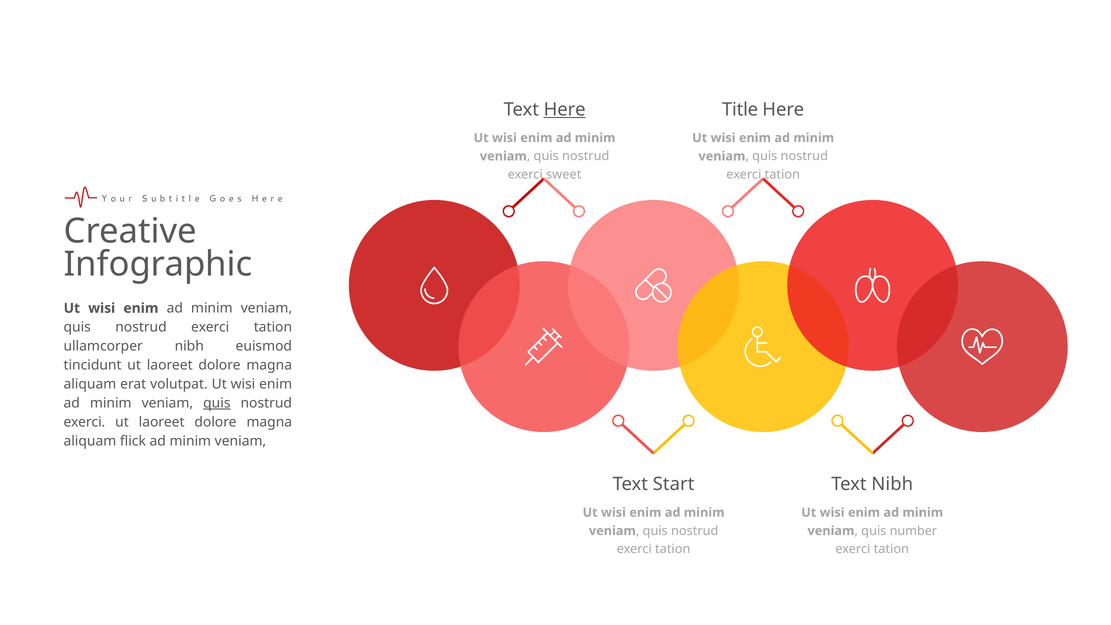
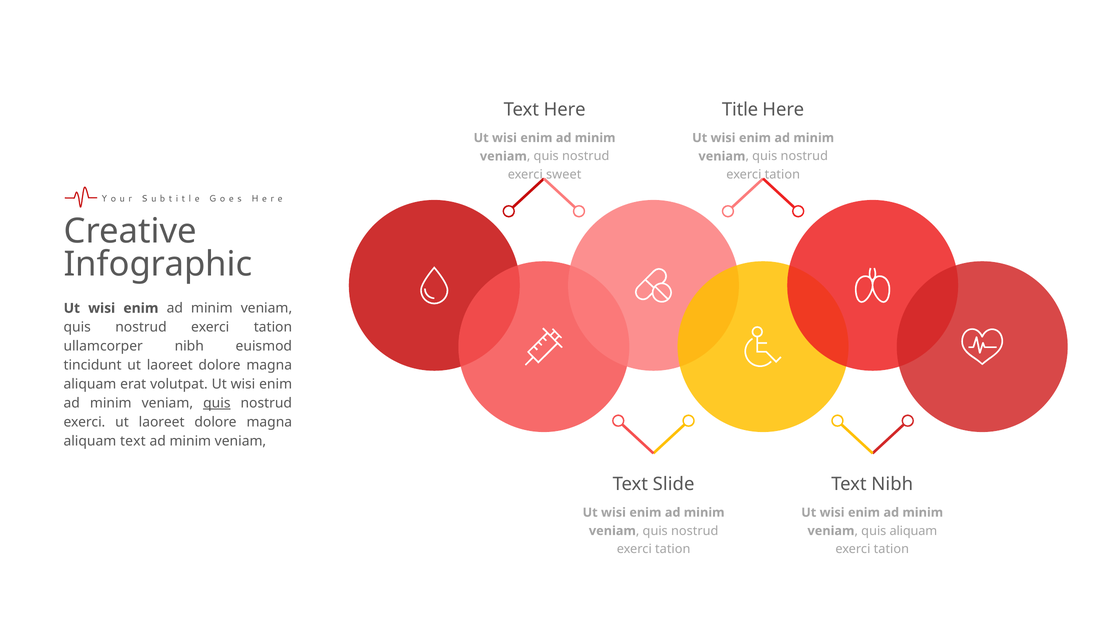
Here underline: present -> none (565, 110)
aliquam flick: flick -> text (133, 441)
Start: Start -> Slide (674, 484)
quis number: number -> aliquam (913, 531)
